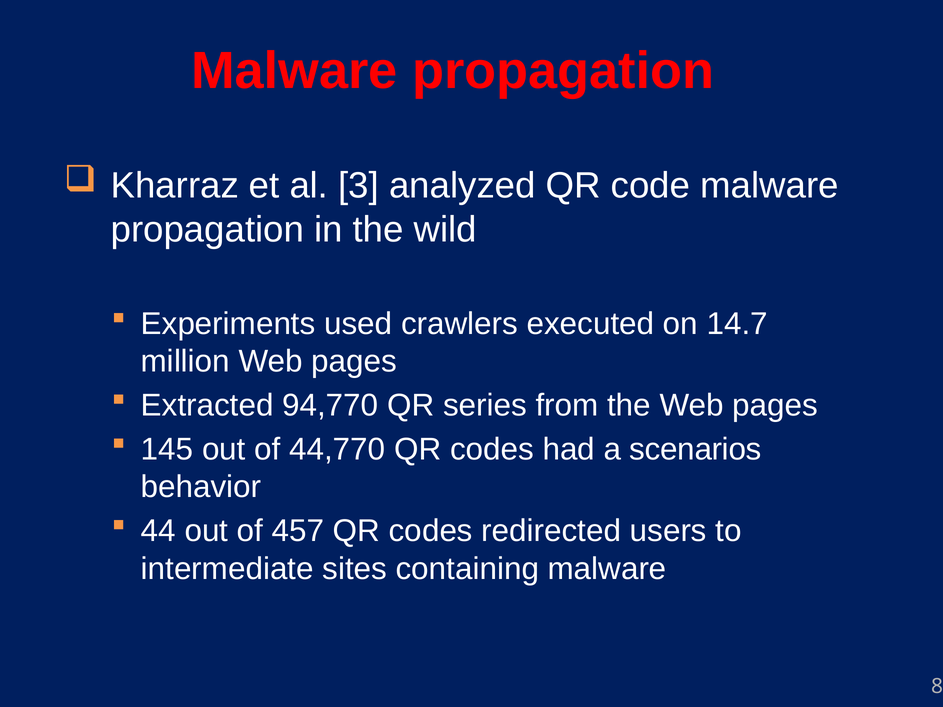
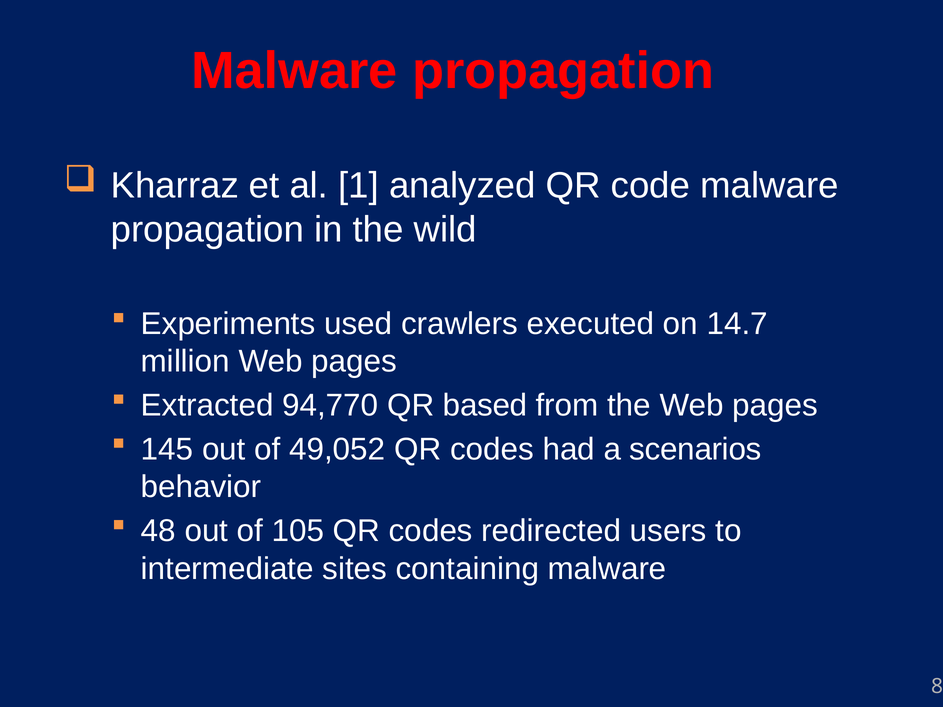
3: 3 -> 1 (359, 186)
series: series -> based (485, 406)
44,770: 44,770 -> 49,052 (337, 450)
44: 44 -> 48 (158, 531)
457: 457 -> 105 (298, 531)
